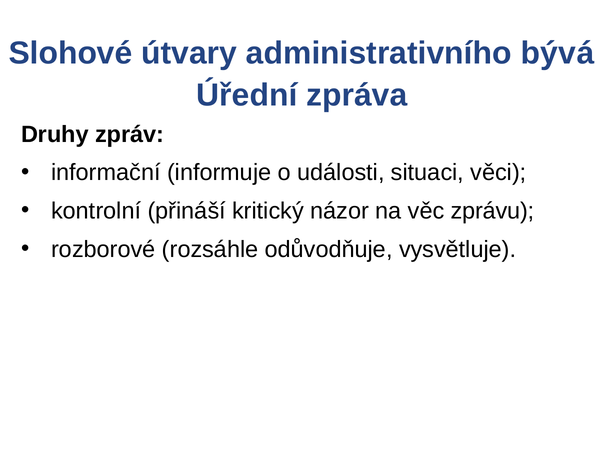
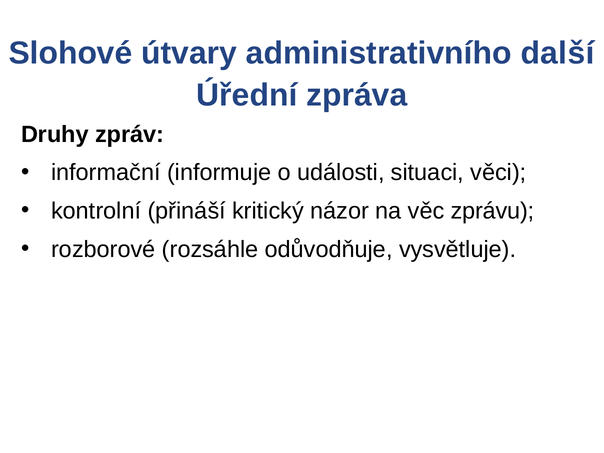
bývá: bývá -> další (557, 53)
